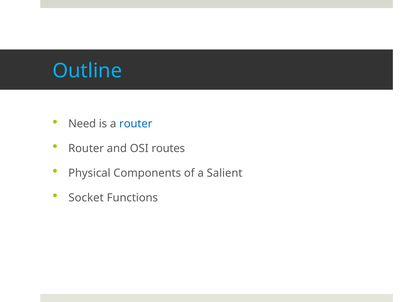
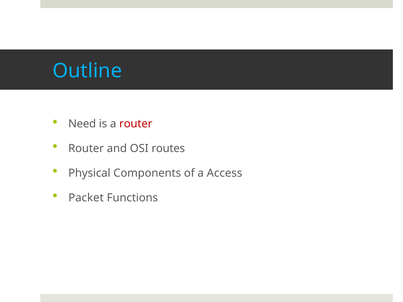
router colour: blue -> red (136, 124)
Salient: Salient -> Access (225, 173)
Socket: Socket -> Packet (86, 198)
